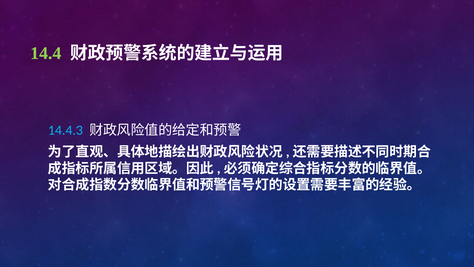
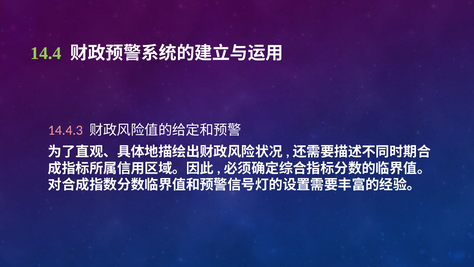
14.4.3 colour: light blue -> pink (65, 130)
